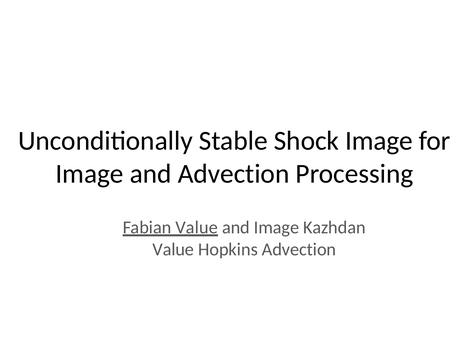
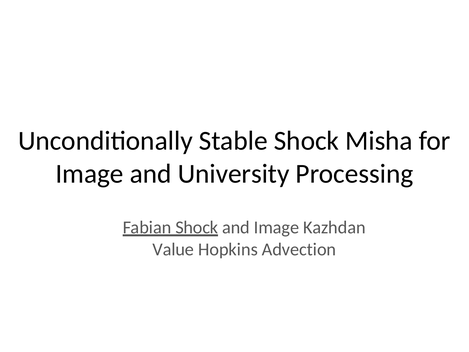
Shock Image: Image -> Misha (379, 141)
and Advection: Advection -> University (234, 174)
Fabian Value: Value -> Shock (197, 227)
